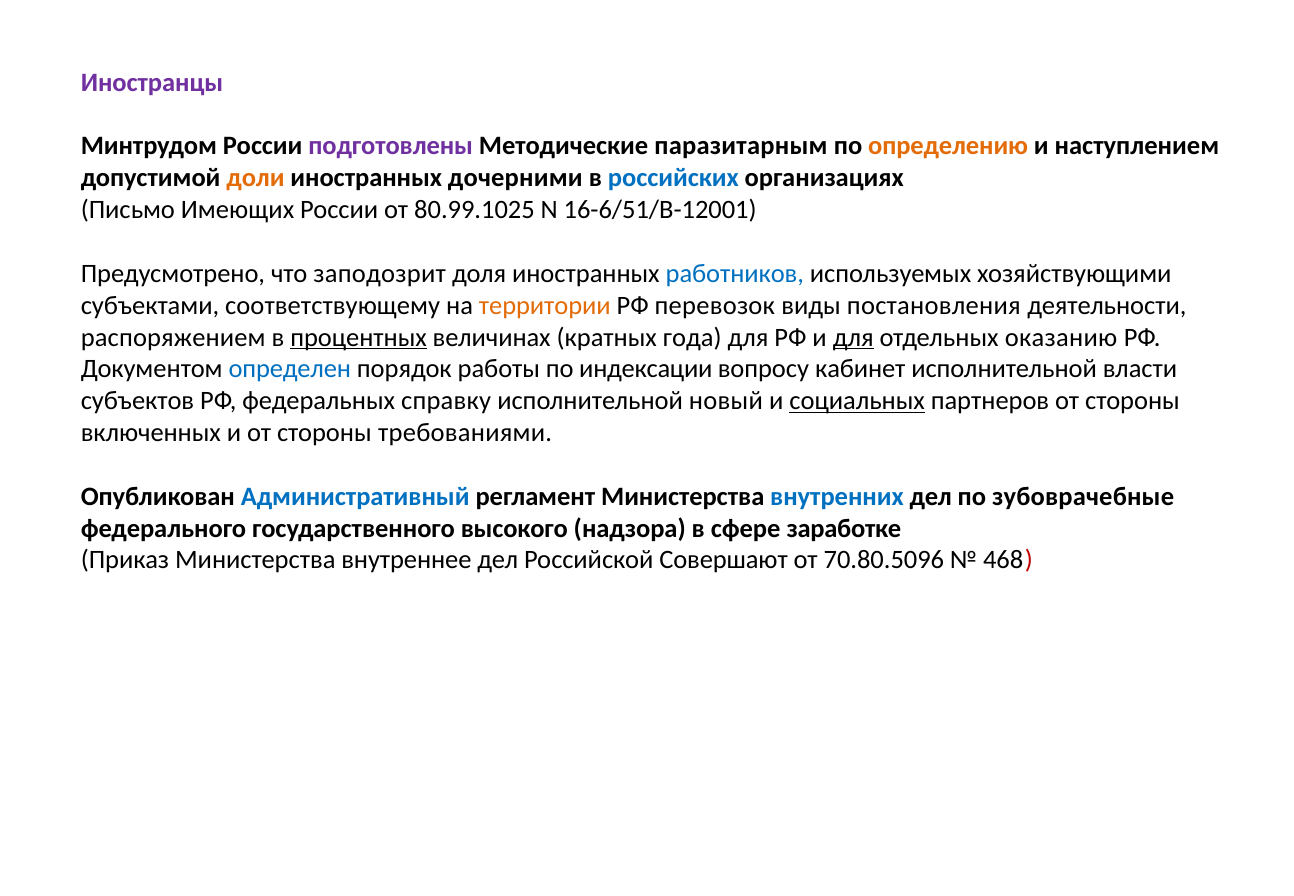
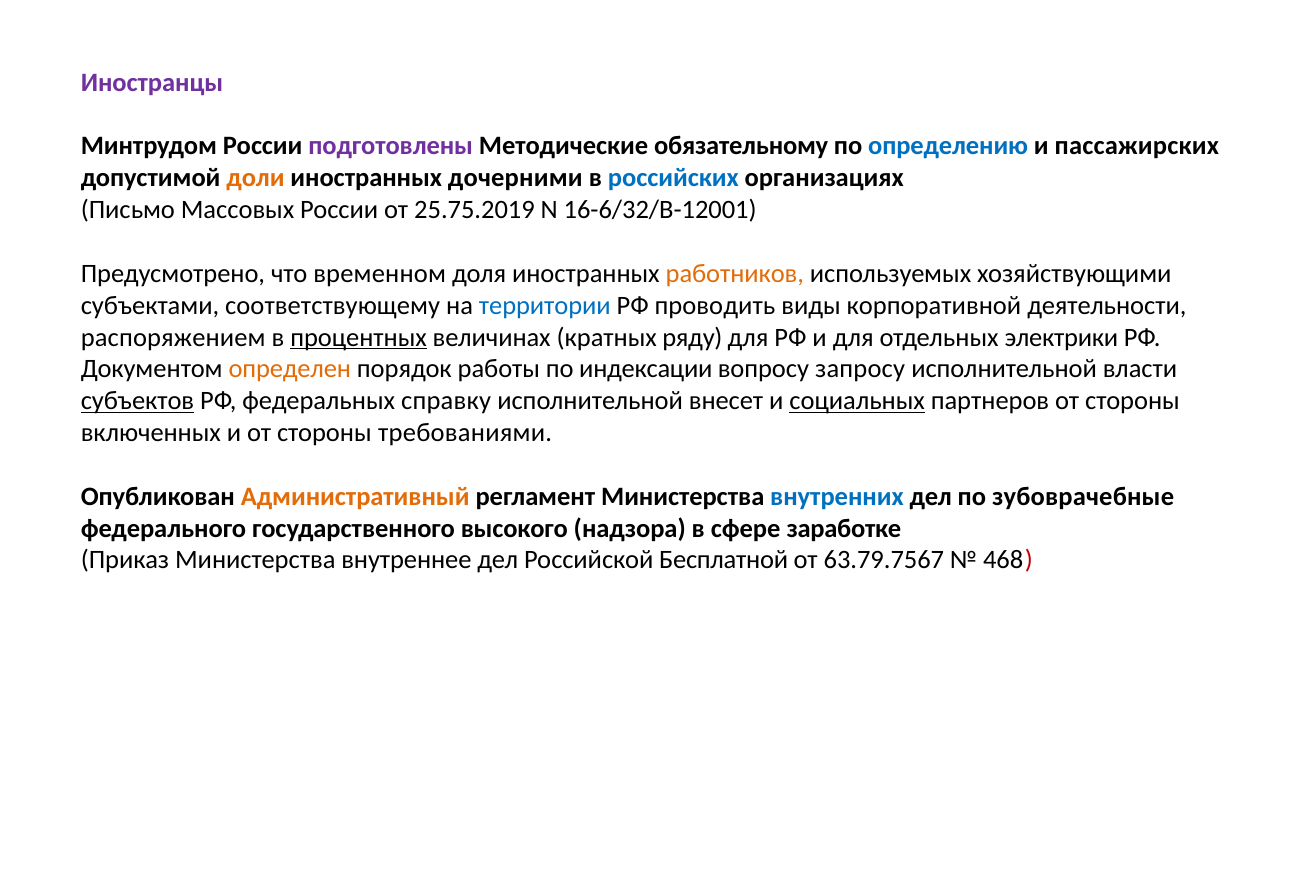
паразитарным: паразитарным -> обязательному (741, 146)
определению colour: orange -> blue (948, 146)
наступлением: наступлением -> пассажирских (1137, 146)
Имеющих: Имеющих -> Массовых (238, 210)
80.99.1025: 80.99.1025 -> 25.75.2019 (474, 210)
16-6/51/В-12001: 16-6/51/В-12001 -> 16-6/32/В-12001 (660, 210)
заподозрит: заподозрит -> временном (380, 274)
работников colour: blue -> orange (735, 274)
территории colour: orange -> blue (545, 305)
перевозок: перевозок -> проводить (715, 305)
постановления: постановления -> корпоративной (934, 305)
года: года -> ряду (692, 337)
для underline: present -> none (853, 337)
оказанию: оказанию -> электрики (1061, 337)
определен colour: blue -> orange (290, 369)
кабинет: кабинет -> запросу (860, 369)
субъектов underline: none -> present (138, 401)
новый: новый -> внесет (726, 401)
Административный colour: blue -> orange (355, 496)
Совершают: Совершают -> Бесплатной (724, 560)
70.80.5096: 70.80.5096 -> 63.79.7567 (884, 560)
